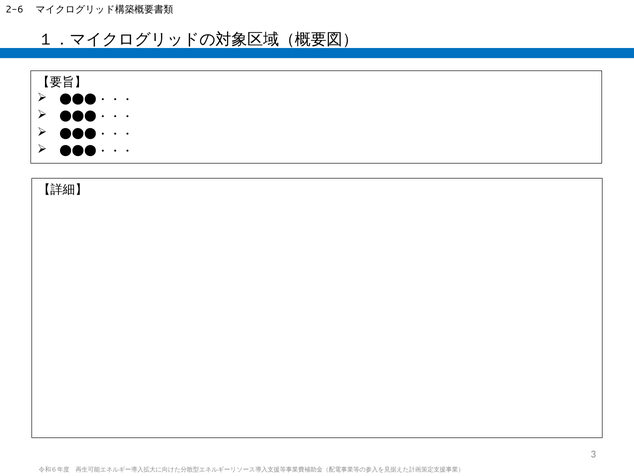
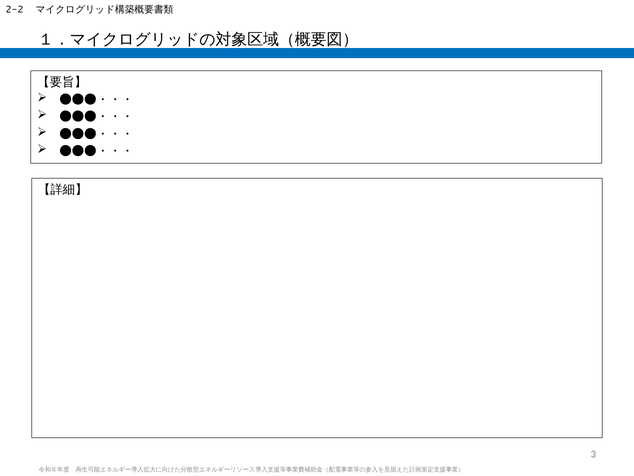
2-6: 2-6 -> 2-2 (14, 10)
